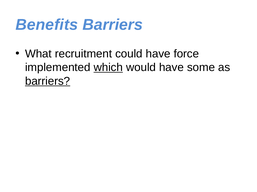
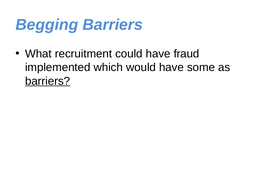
Benefits: Benefits -> Begging (47, 25)
force: force -> fraud (186, 54)
which underline: present -> none (108, 68)
